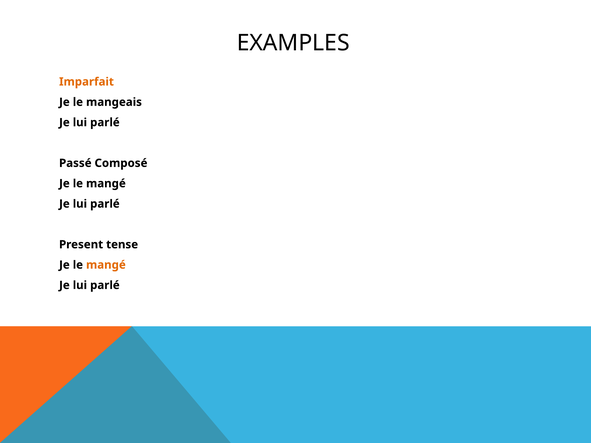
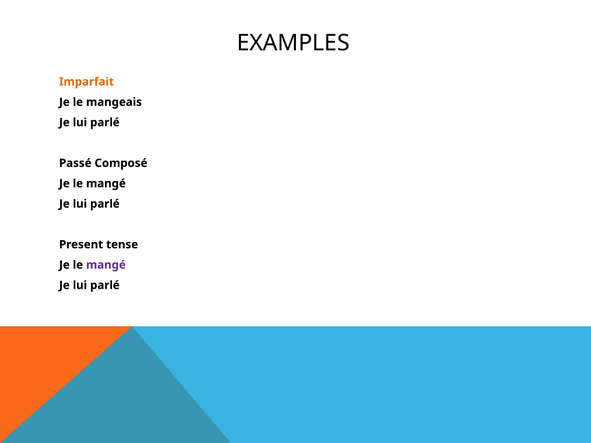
mangé colour: orange -> purple (106, 265)
